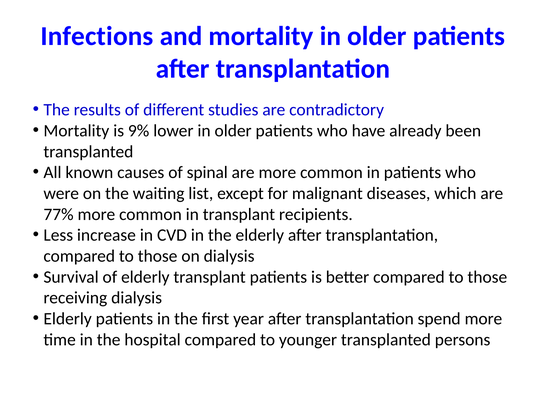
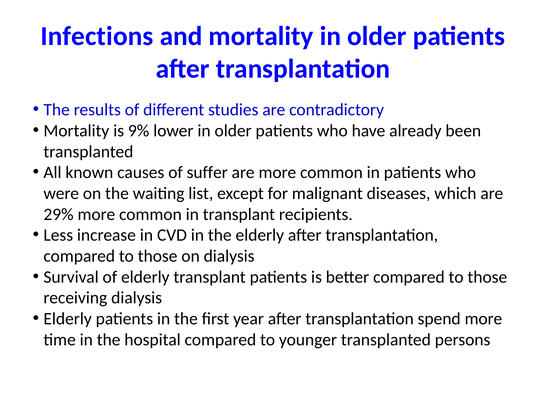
spinal: spinal -> suffer (207, 173)
77%: 77% -> 29% (59, 215)
